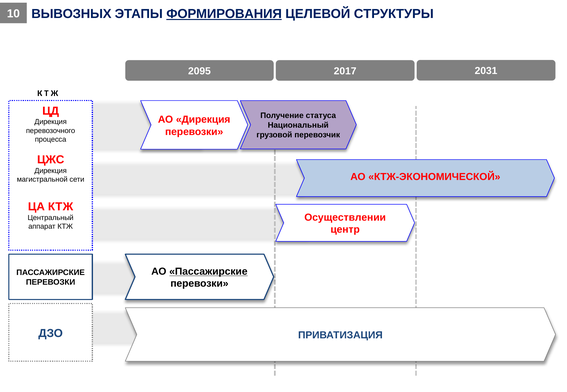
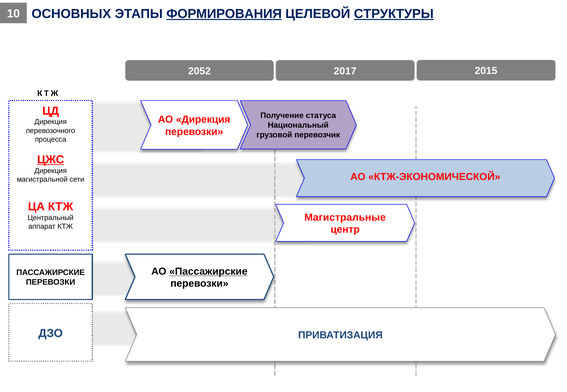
ВЫВОЗНЫХ: ВЫВОЗНЫХ -> ОСНОВНЫХ (71, 14)
СТРУКТУРЫ underline: none -> present (394, 14)
2095: 2095 -> 2052 (199, 71)
2031: 2031 -> 2015 (486, 71)
ЦЖС underline: none -> present (51, 160)
Осуществлении: Осуществлении -> Магистральные (345, 218)
